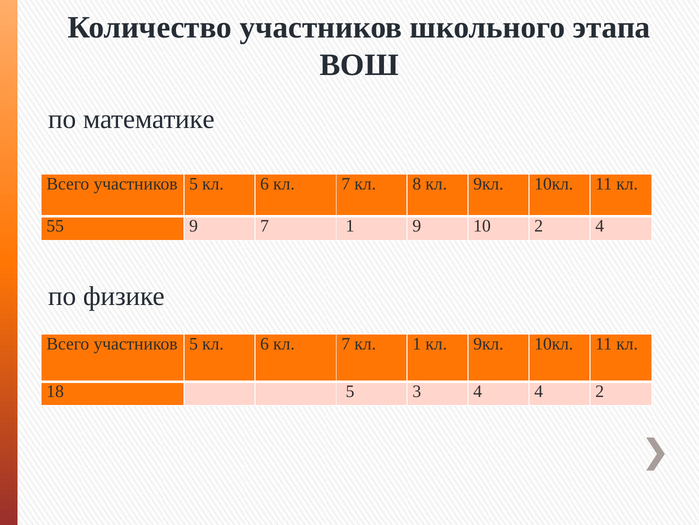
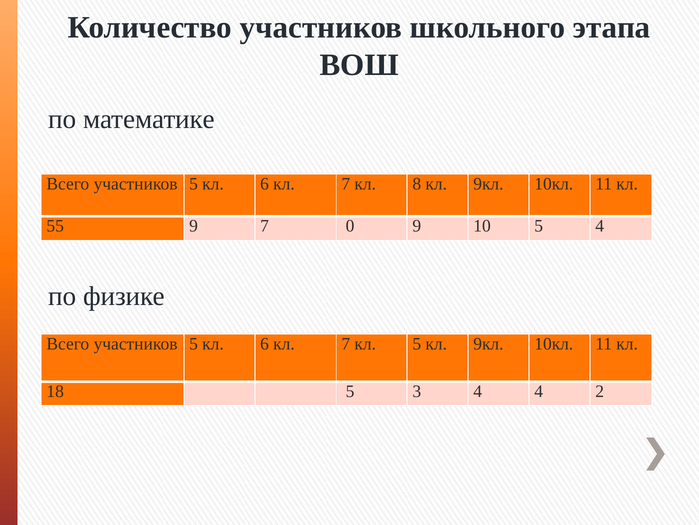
7 1: 1 -> 0 (350, 226)
10 2: 2 -> 5 (539, 226)
кл 1: 1 -> 5 (417, 344)
